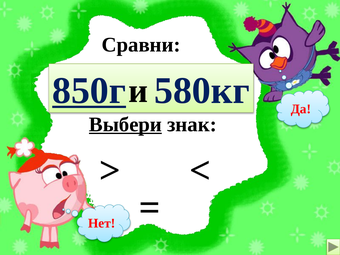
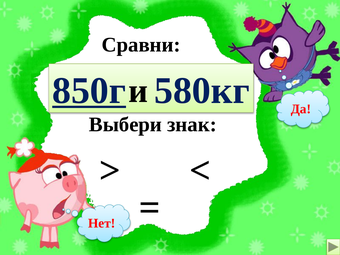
Выбери underline: present -> none (125, 124)
